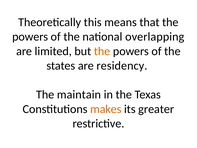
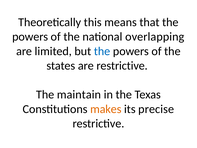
the colour: orange -> blue (102, 51)
are residency: residency -> restrictive (122, 66)
greater: greater -> precise (156, 109)
